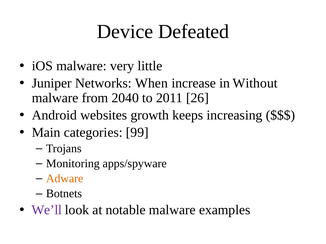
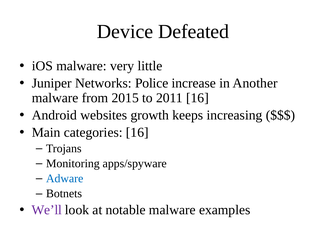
When: When -> Police (152, 83)
Without: Without -> Another (255, 83)
2040: 2040 -> 2015 (125, 98)
2011 26: 26 -> 16 (197, 98)
categories 99: 99 -> 16 (137, 133)
Adware colour: orange -> blue (65, 179)
